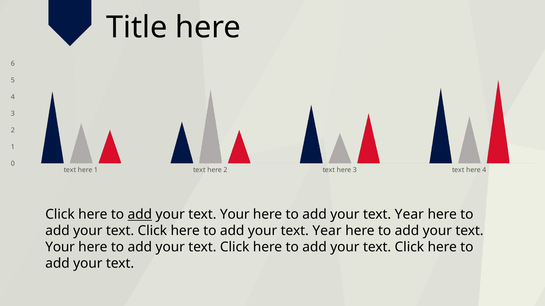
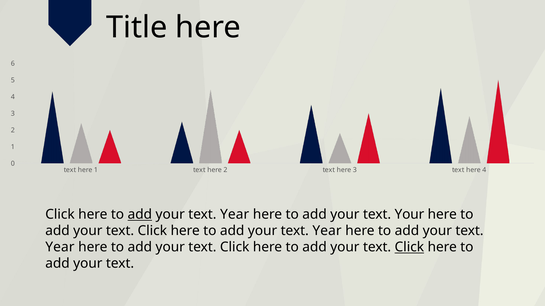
Your: Your -> Year (235, 215)
Year: Year -> Your (409, 215)
Your: Your -> Year (60, 248)
Click underline: none -> present (409, 248)
